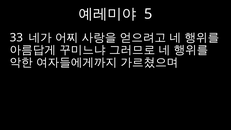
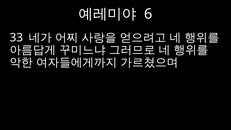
5: 5 -> 6 (148, 14)
